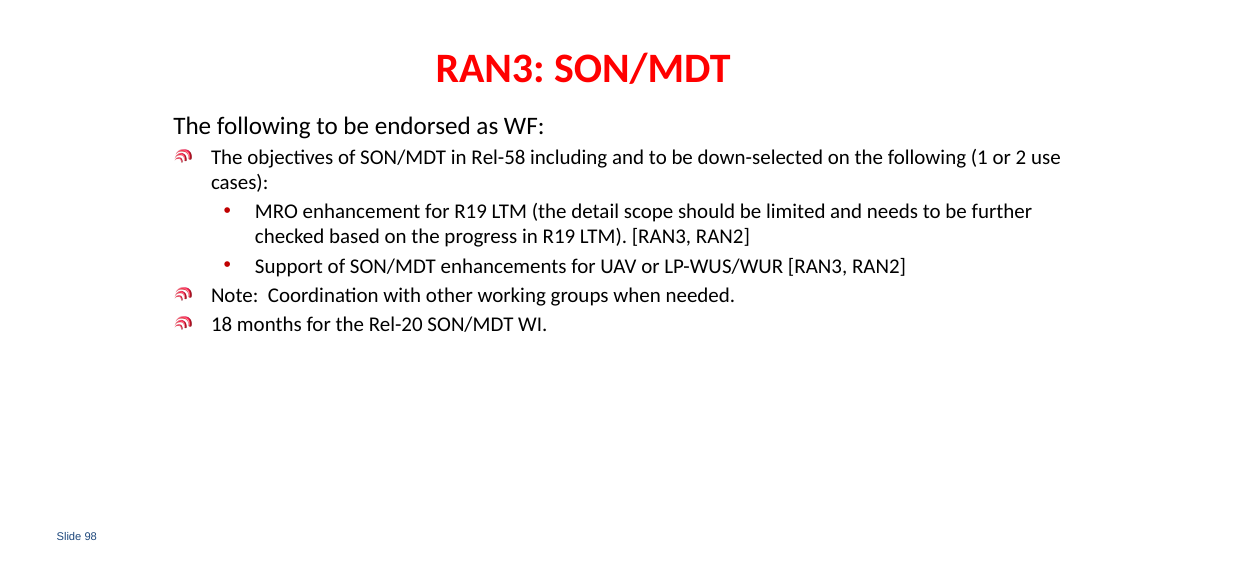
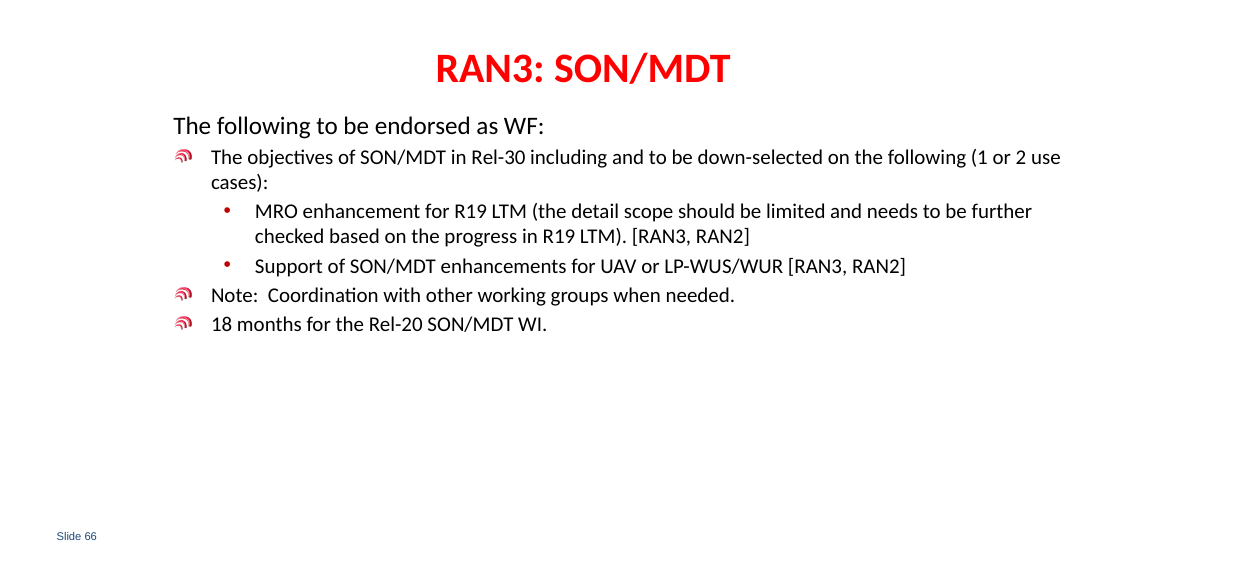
Rel-58: Rel-58 -> Rel-30 (498, 157)
98: 98 -> 66 (91, 537)
